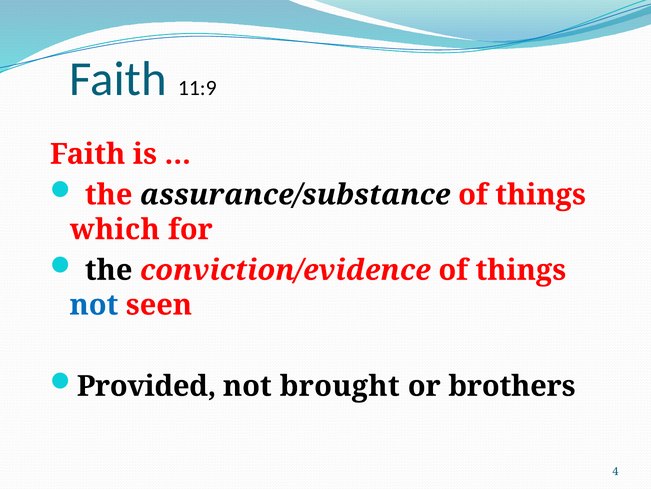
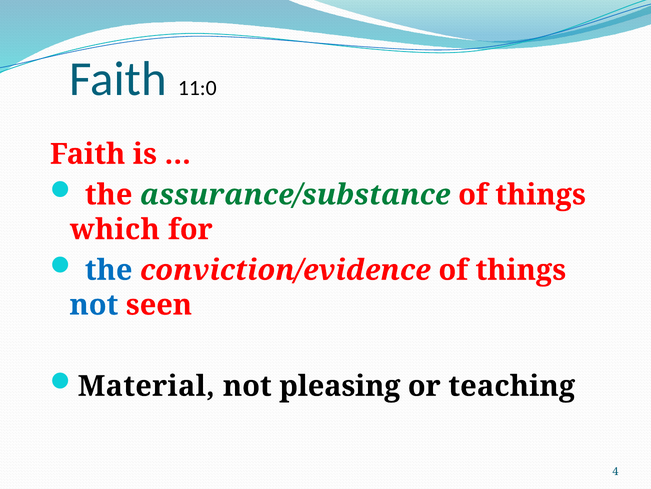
11:9: 11:9 -> 11:0 (197, 88)
assurance/substance colour: black -> green (295, 195)
the colour: black -> blue (109, 270)
Provided: Provided -> Material (146, 386)
brought: brought -> pleasing (340, 386)
brothers: brothers -> teaching (512, 386)
